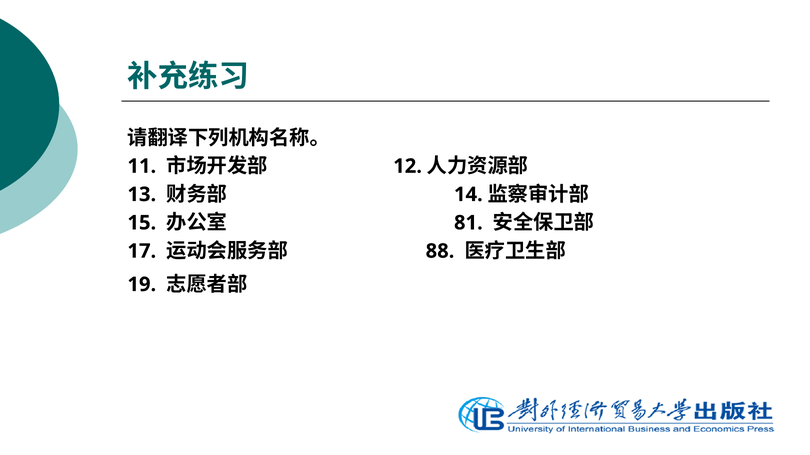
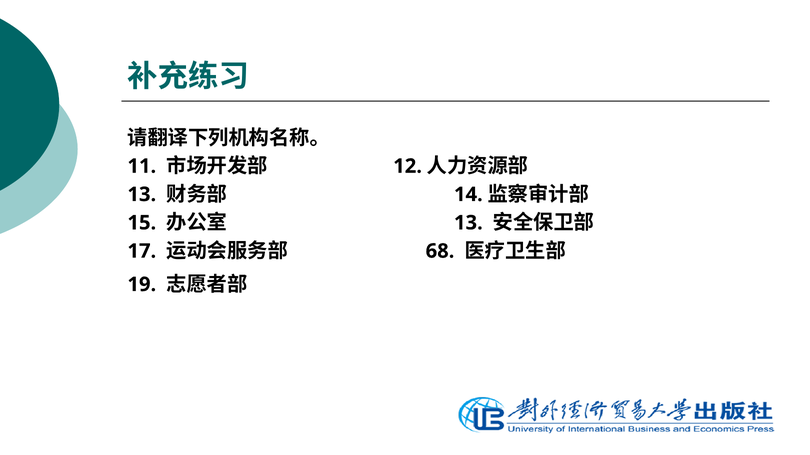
81: 81 -> 13 (468, 223)
88: 88 -> 68 (440, 251)
